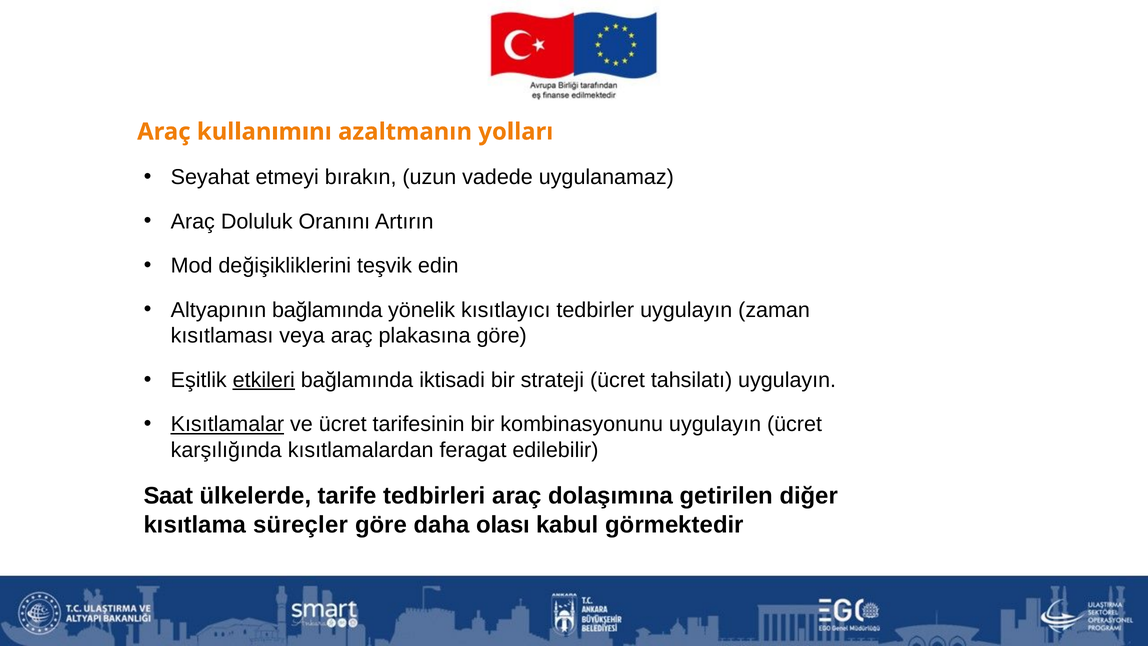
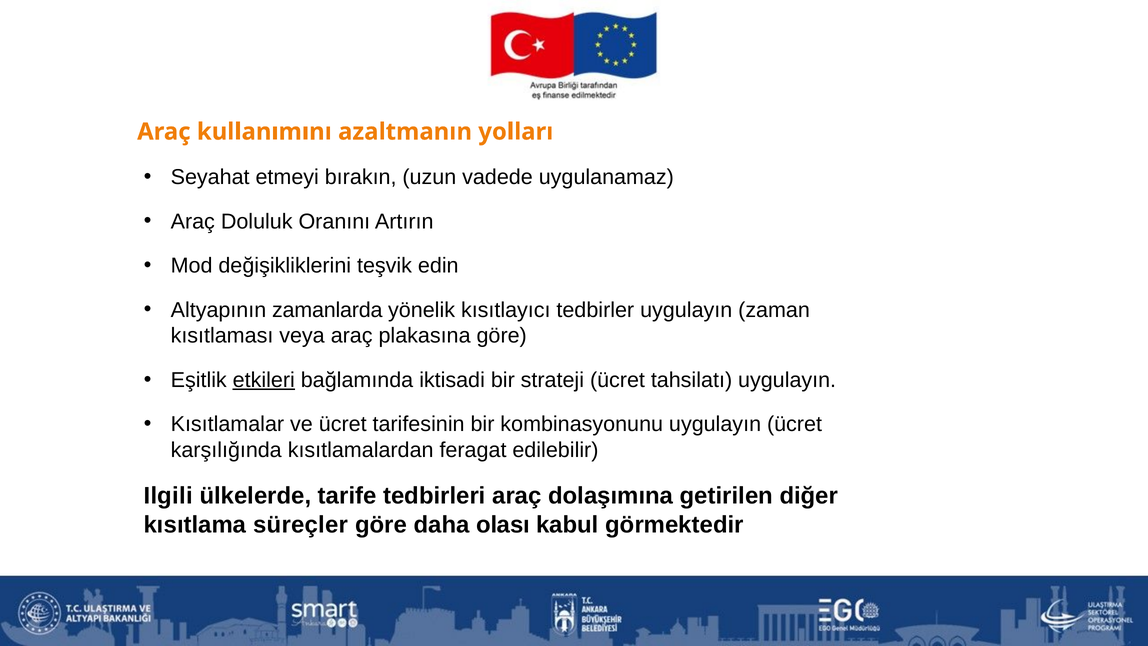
Altyapının bağlamında: bağlamında -> zamanlarda (327, 310)
Kısıtlamalar underline: present -> none (227, 424)
Saat: Saat -> Ilgili (168, 496)
